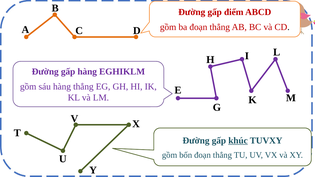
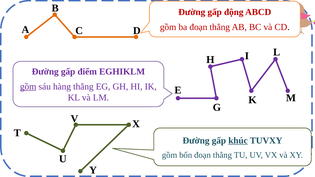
điểm: điểm -> động (234, 12)
gấp hàng: hàng -> điểm (87, 72)
gồm underline: none -> present (28, 87)
